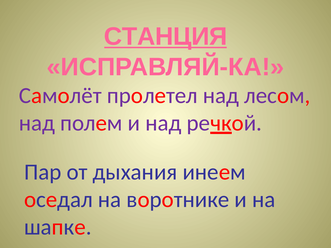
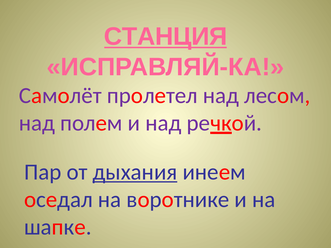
дыхания underline: none -> present (135, 172)
